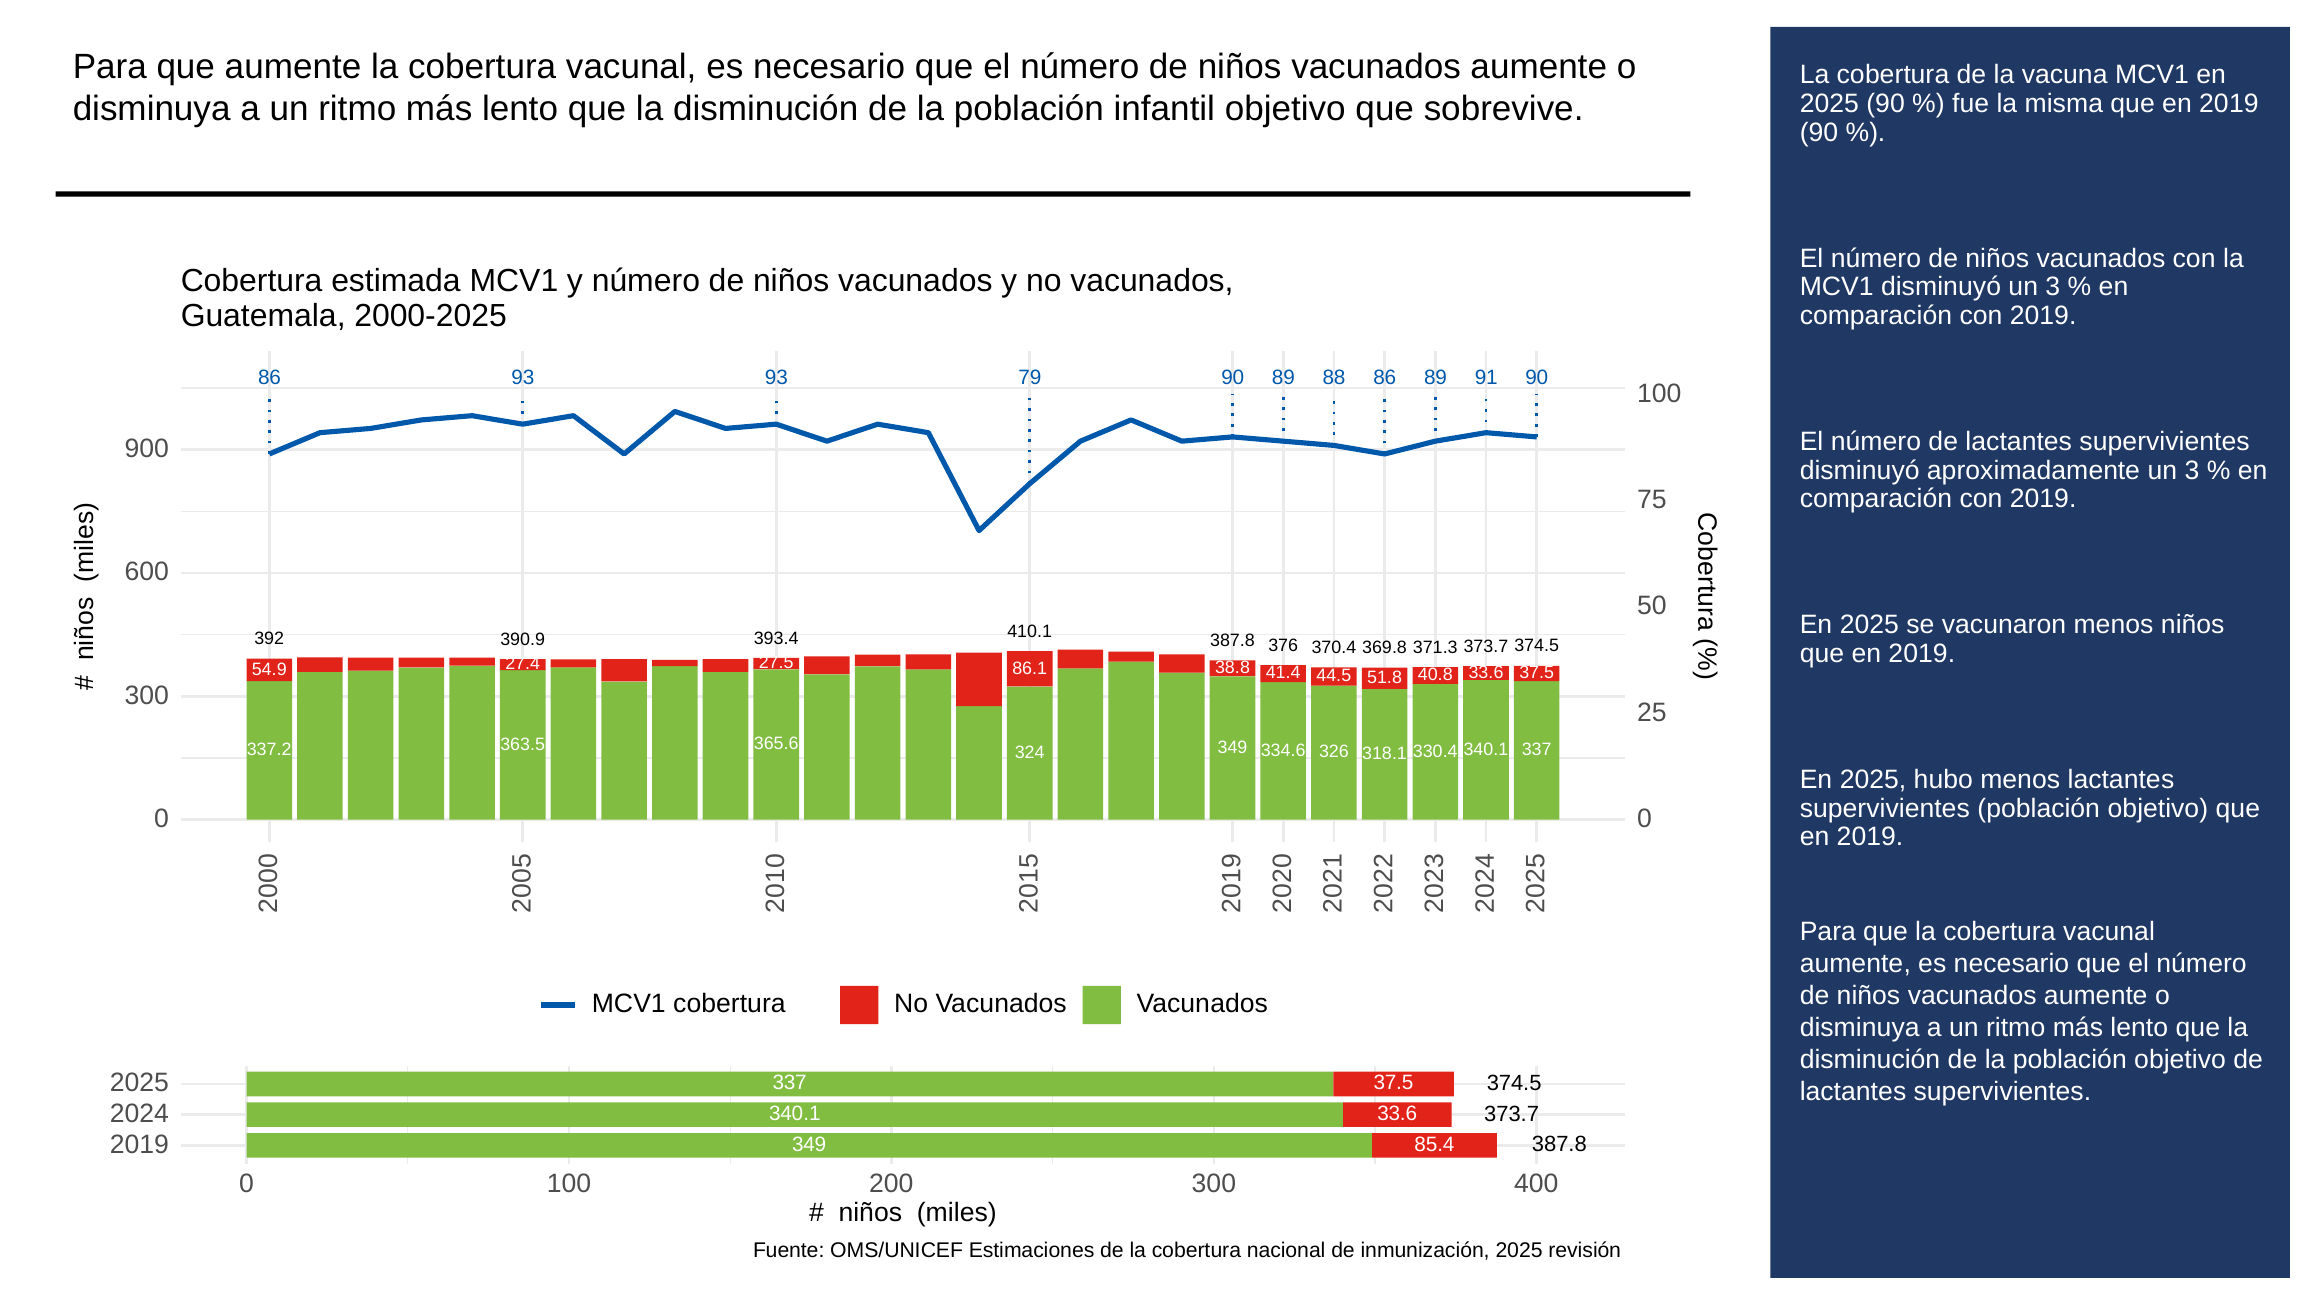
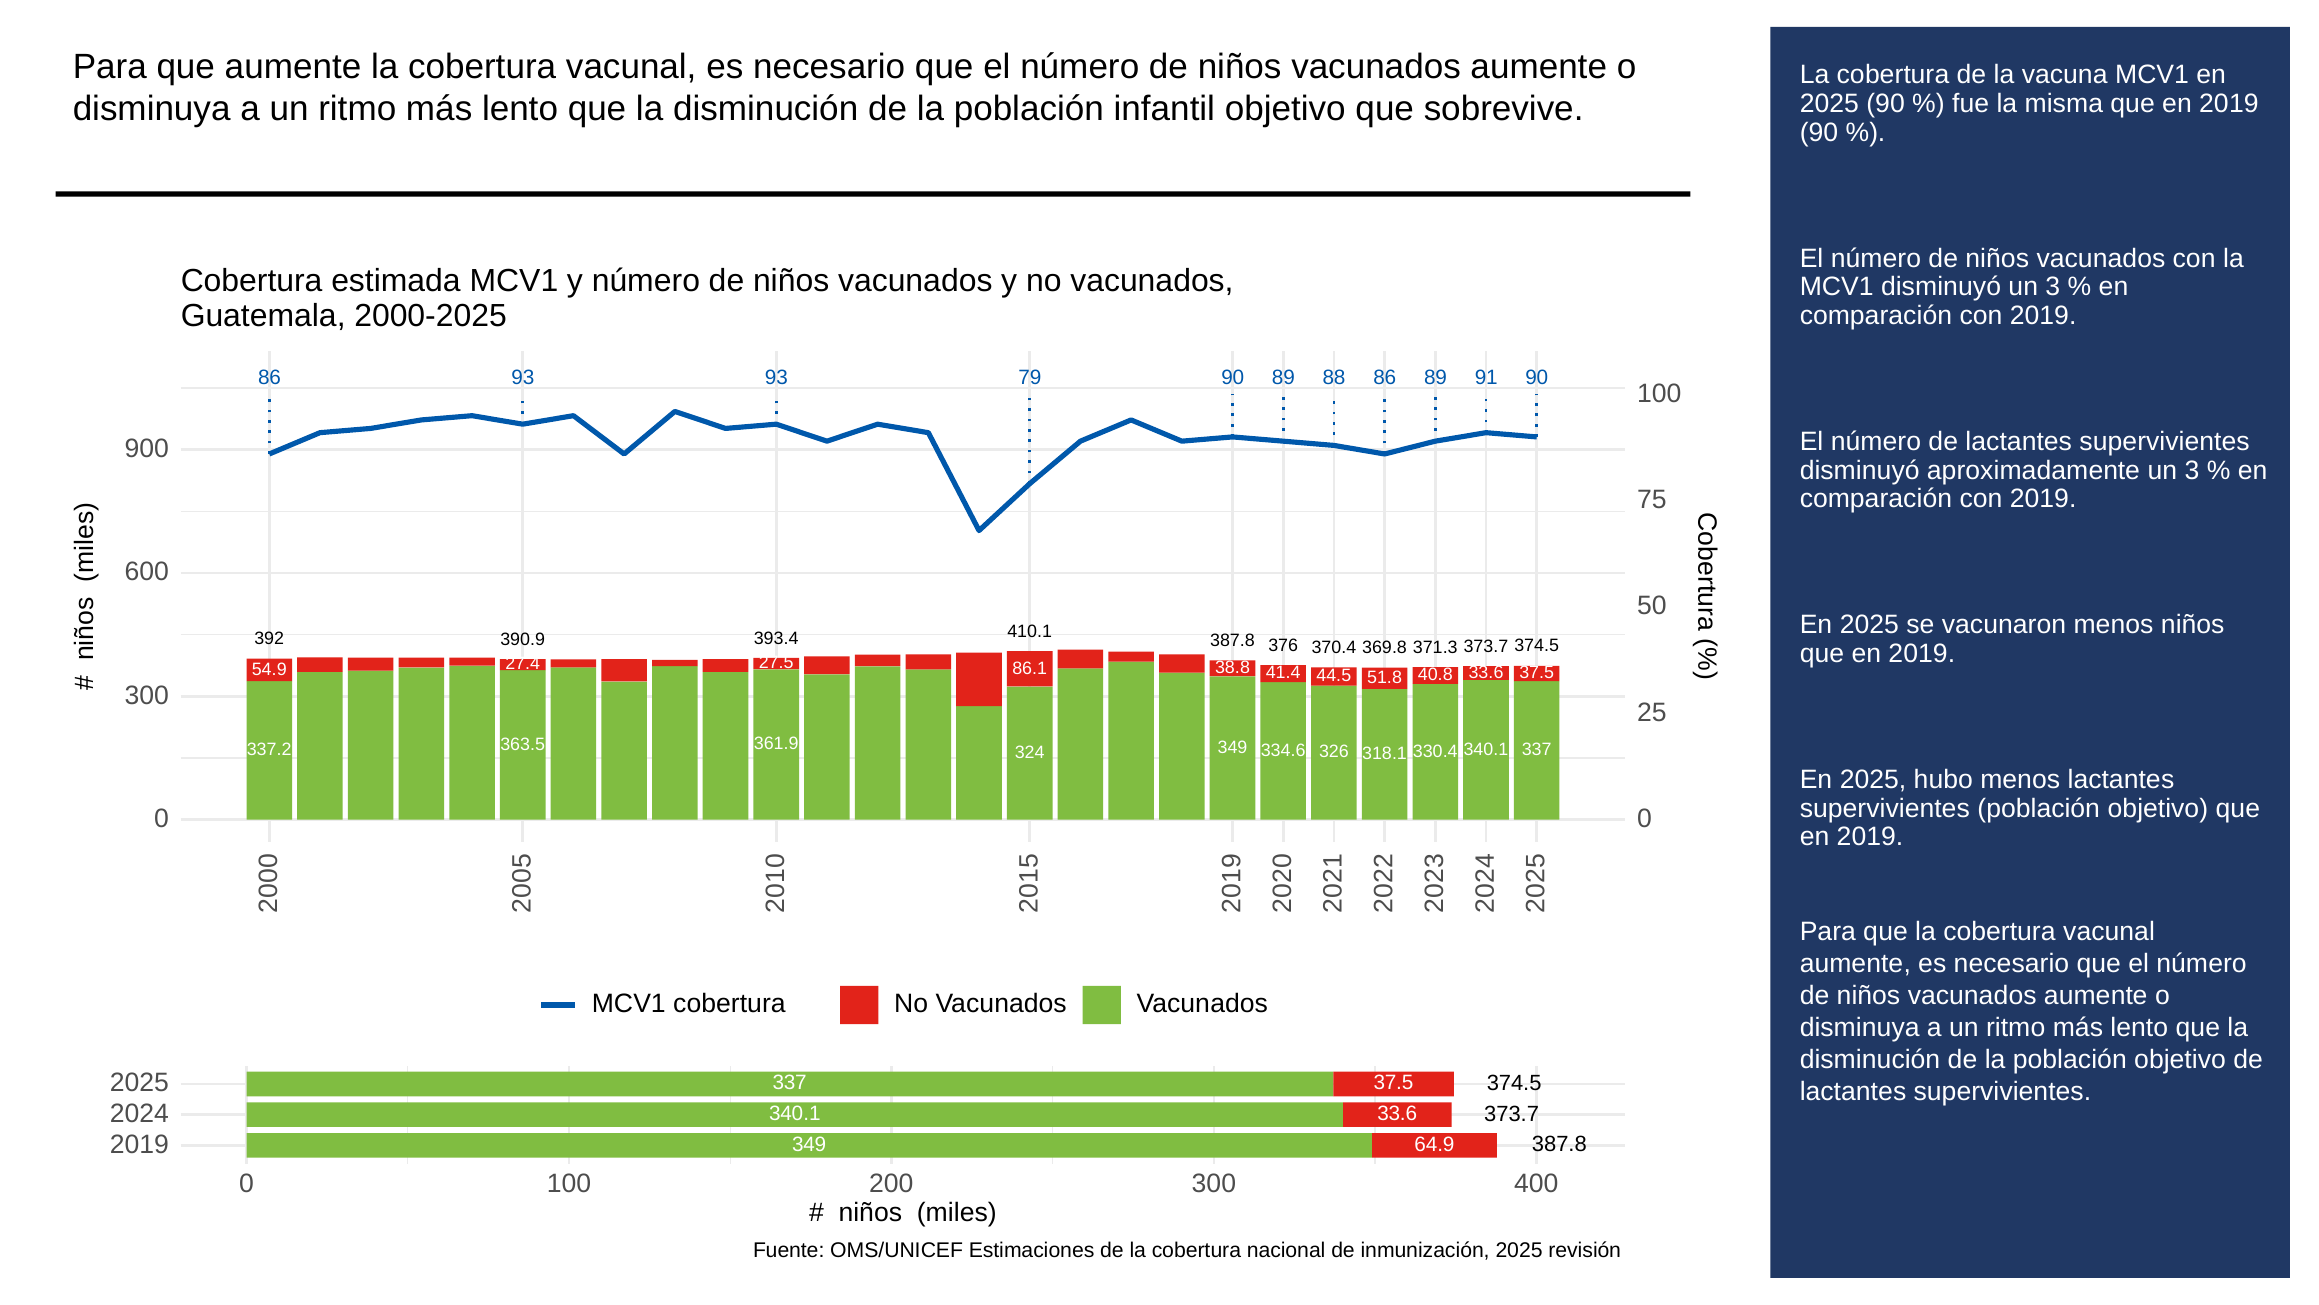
365.6: 365.6 -> 361.9 (776, 744)
85.4: 85.4 -> 64.9 (1434, 1144)
